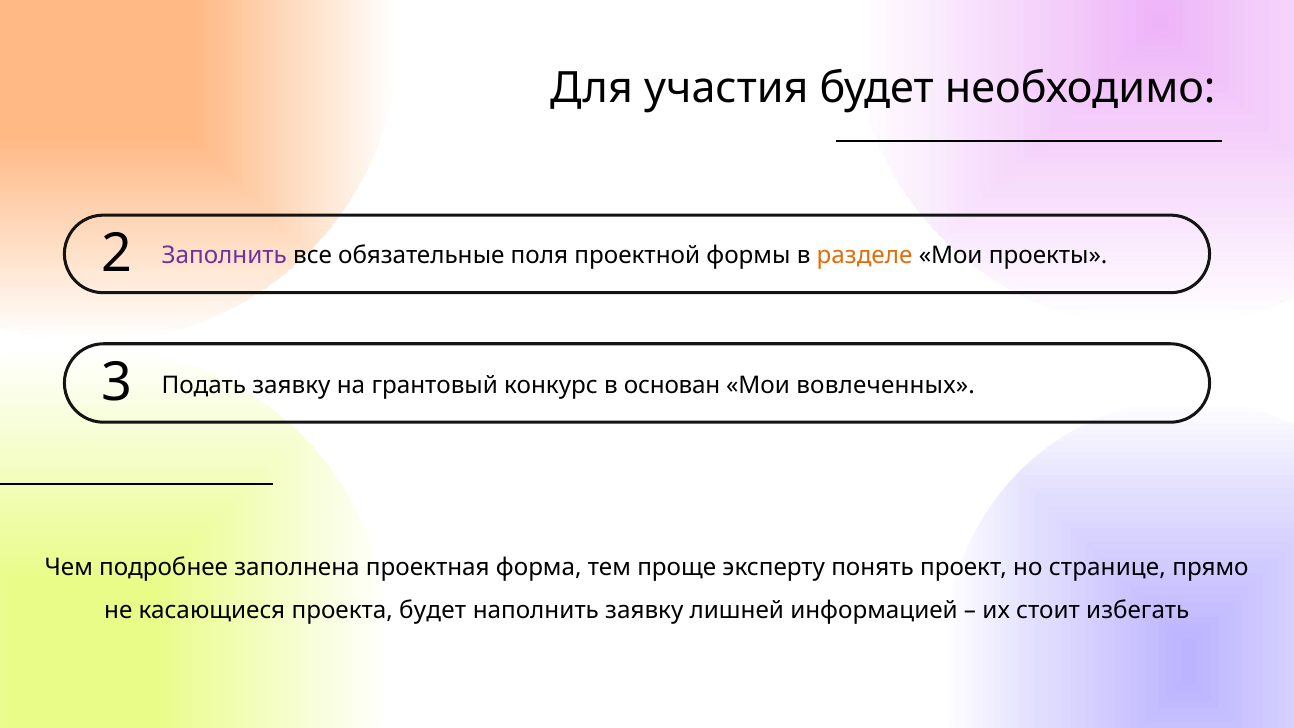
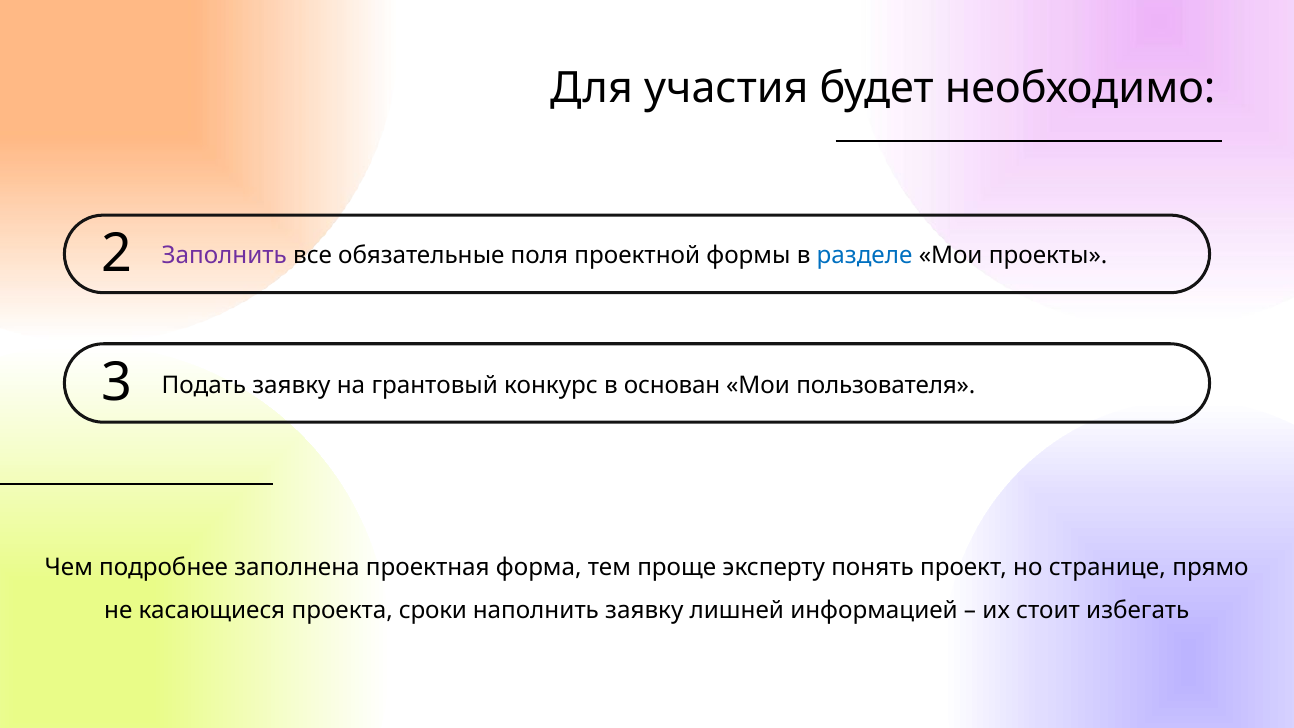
разделе colour: orange -> blue (865, 255)
вовлеченных: вовлеченных -> пользователя (886, 385)
проекта будет: будет -> сроки (433, 611)
